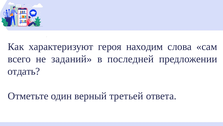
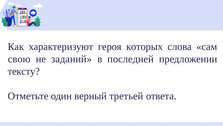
находим: находим -> которых (145, 47)
всего: всего -> свою (19, 59)
отдать: отдать -> тексту (24, 71)
